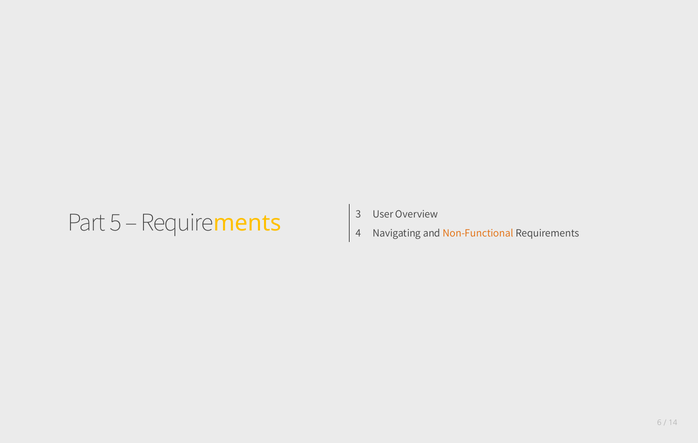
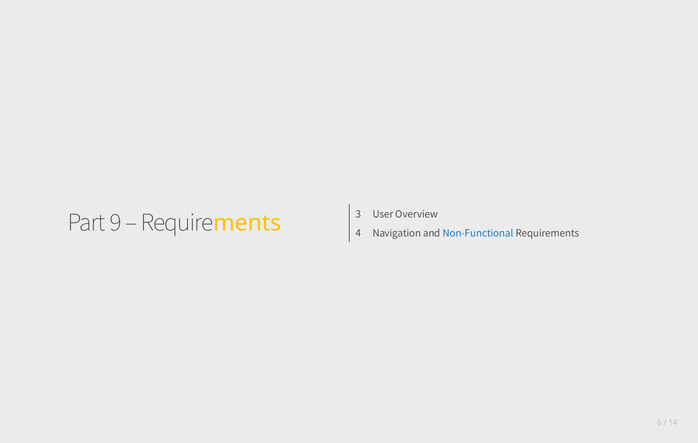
5: 5 -> 9 (116, 223)
Navigating: Navigating -> Navigation (397, 234)
Non-Functional colour: orange -> blue (478, 234)
